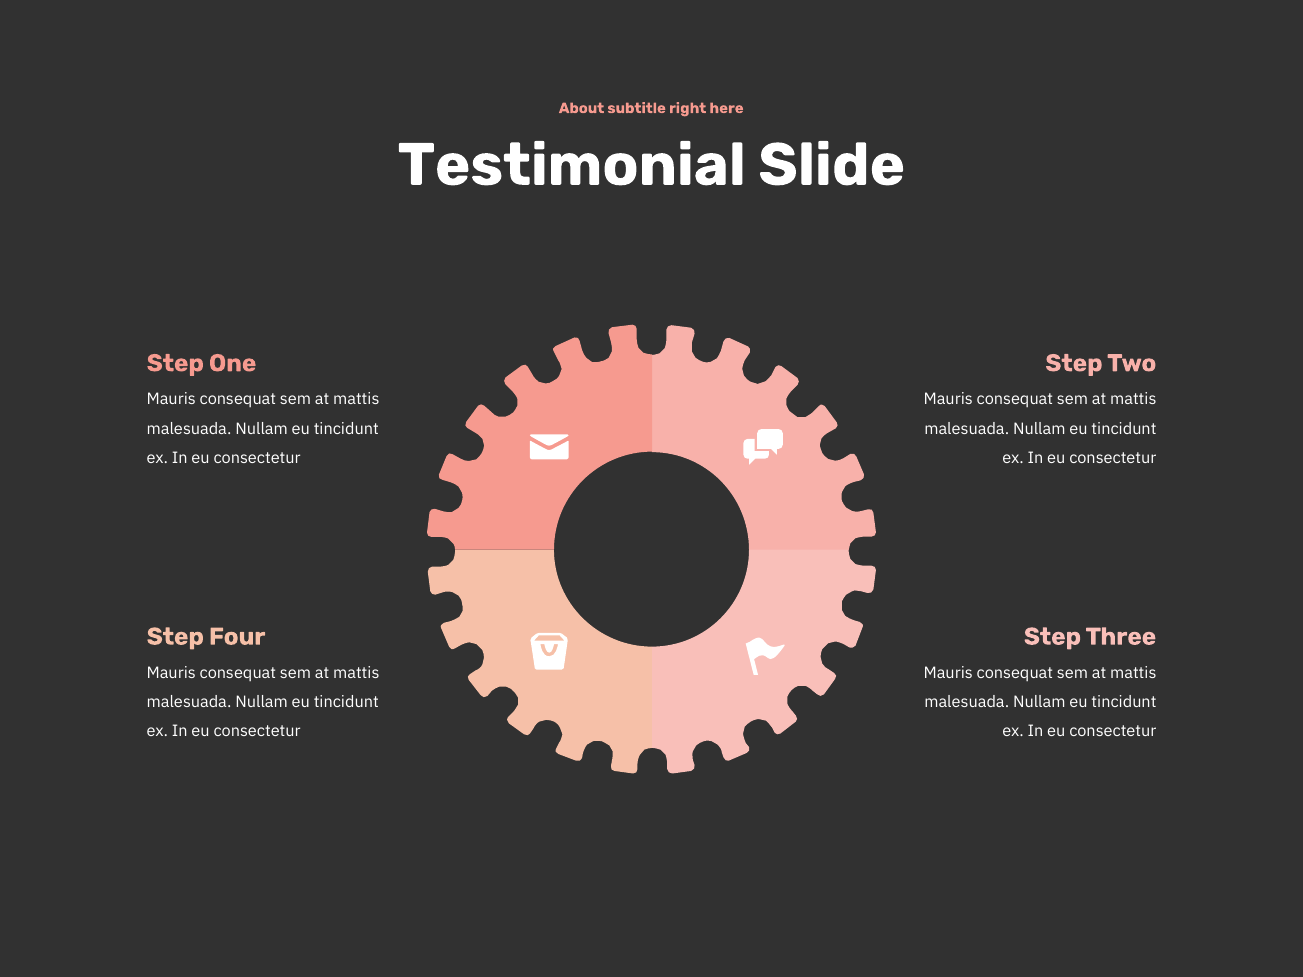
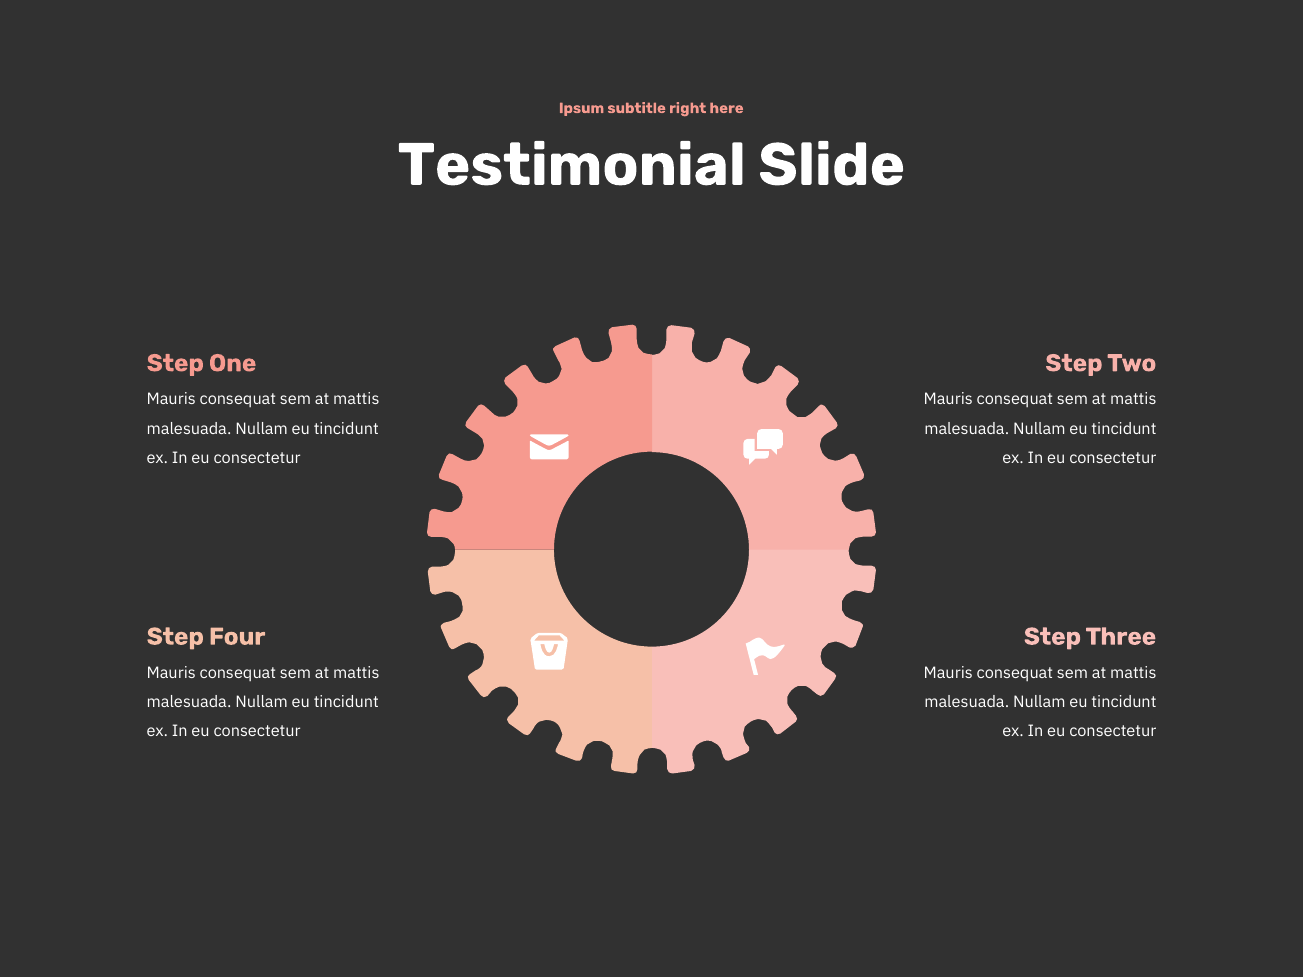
About: About -> Ipsum (582, 108)
